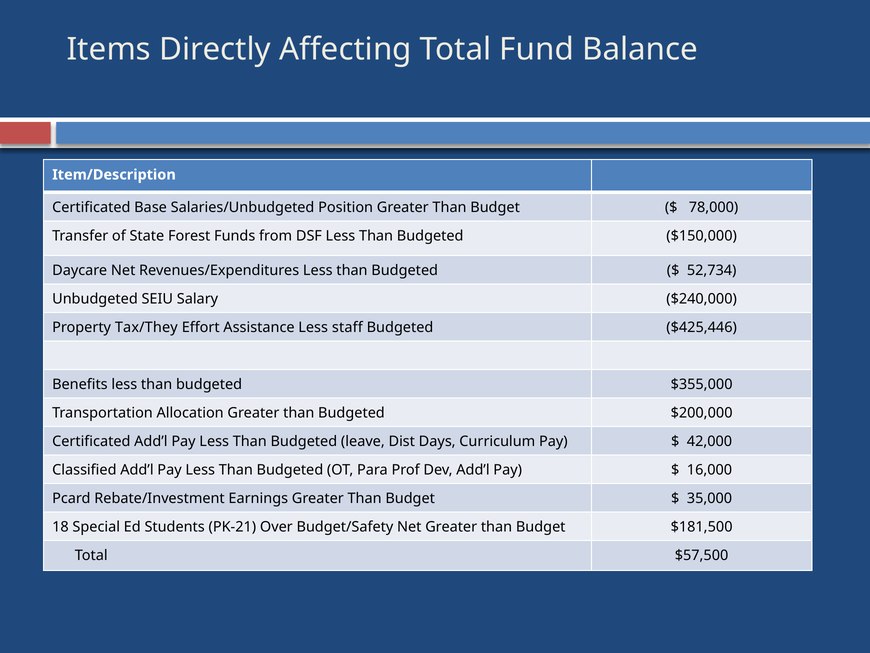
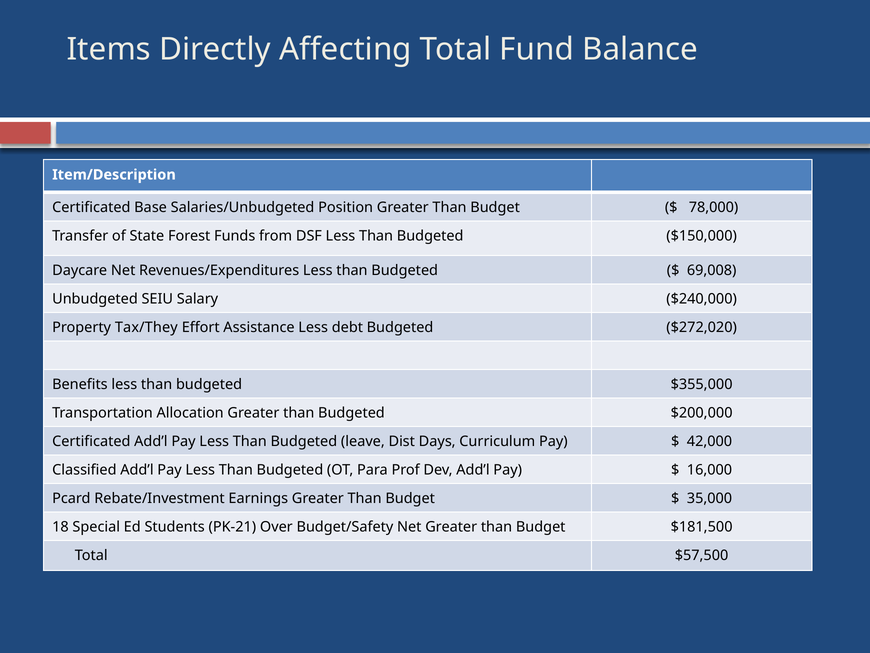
52,734: 52,734 -> 69,008 (712, 271)
staff: staff -> debt (347, 327)
$425,446: $425,446 -> $272,020 (702, 327)
